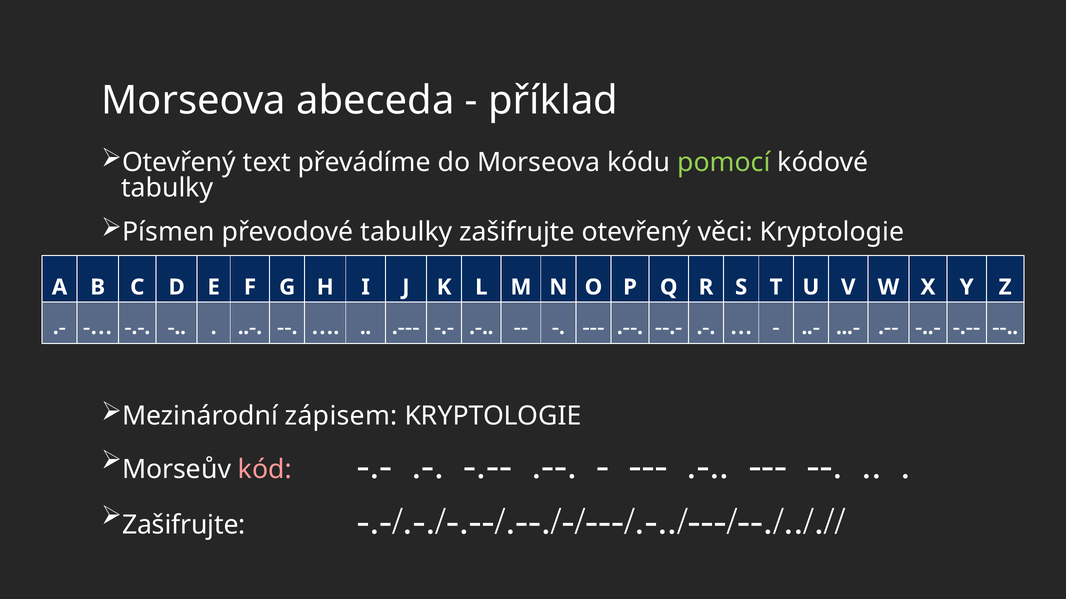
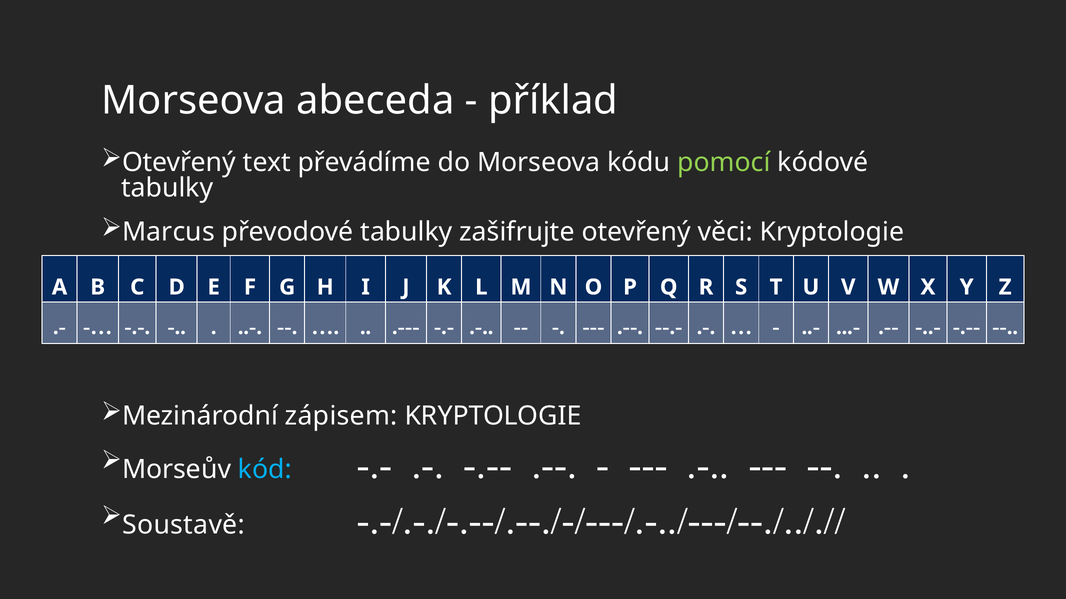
Písmen: Písmen -> Marcus (168, 232)
kód colour: pink -> light blue (265, 470)
Zašifrujte: Zašifrujte -> Soustavě (184, 526)
